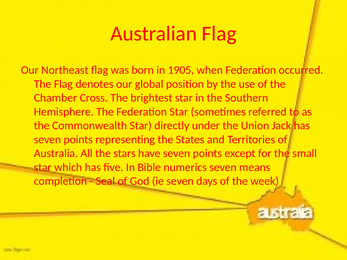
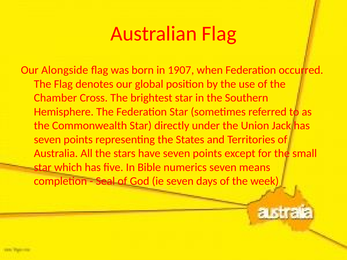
Northeast: Northeast -> Alongside (65, 70)
1905: 1905 -> 1907 (181, 70)
